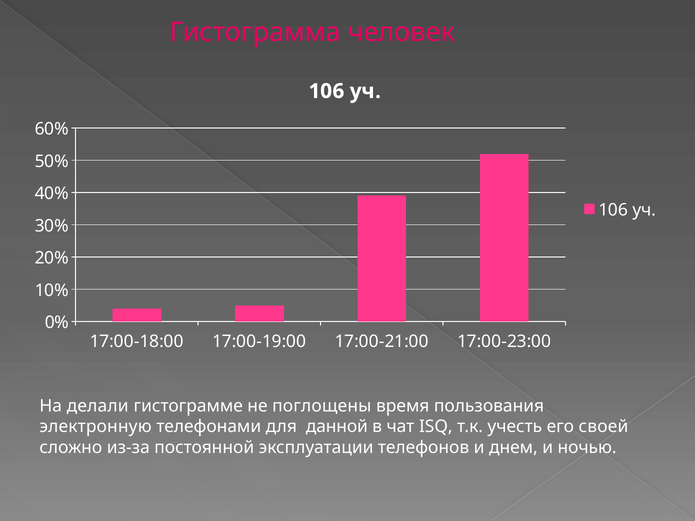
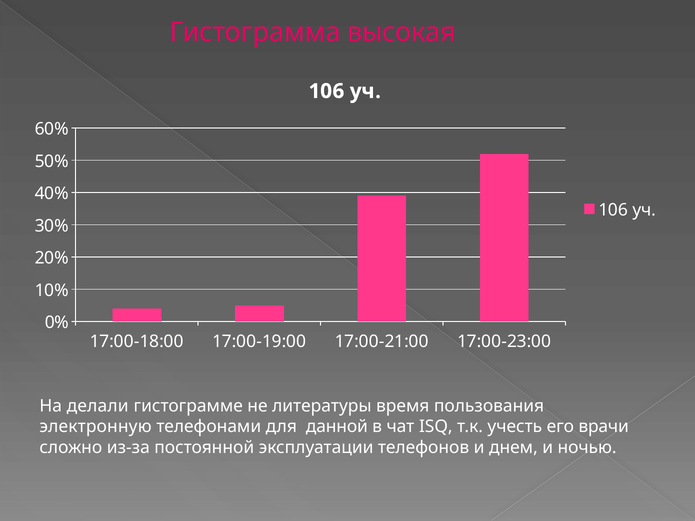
человек: человек -> высокая (401, 32)
поглощены: поглощены -> литературы (322, 406)
своей: своей -> врачи (604, 427)
